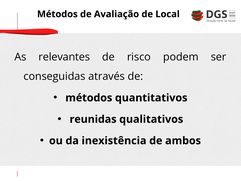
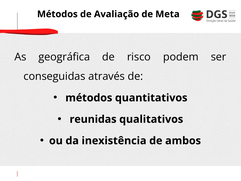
Local: Local -> Meta (168, 14)
relevantes: relevantes -> geográfica (64, 57)
